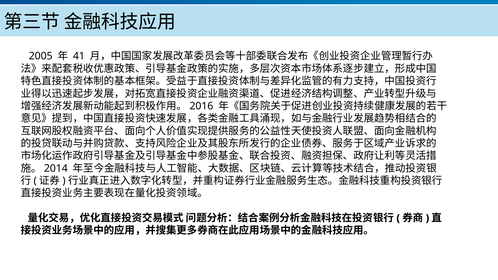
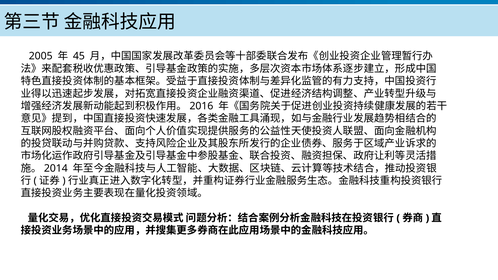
41: 41 -> 45 (79, 56)
